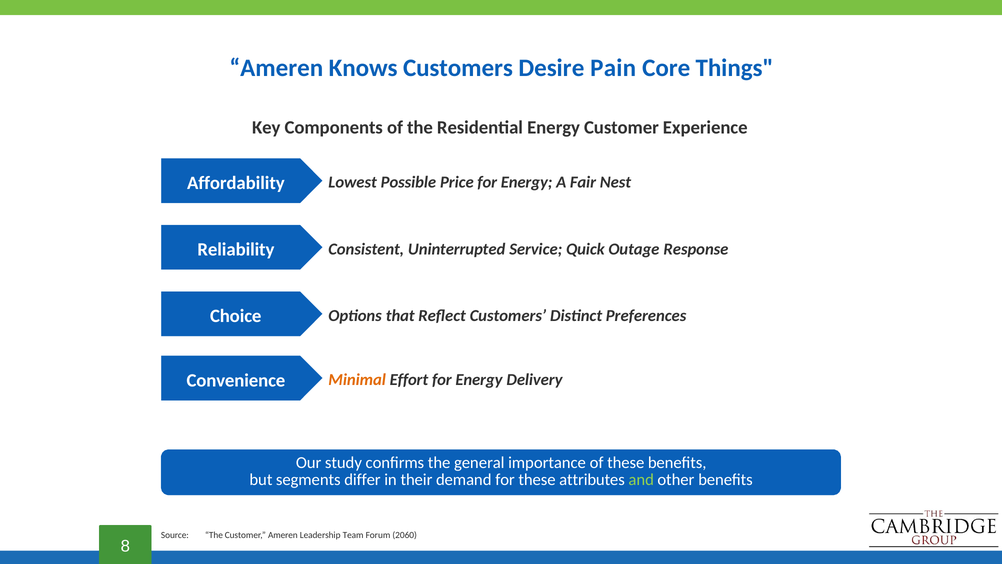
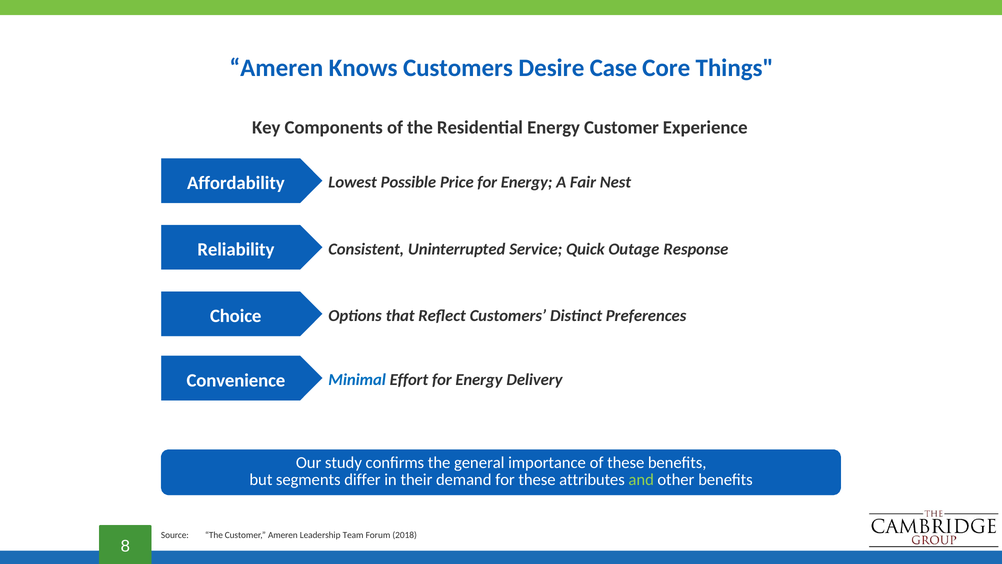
Pain: Pain -> Case (613, 68)
Minimal colour: orange -> blue (357, 380)
2060: 2060 -> 2018 (405, 535)
